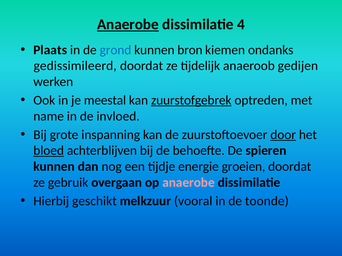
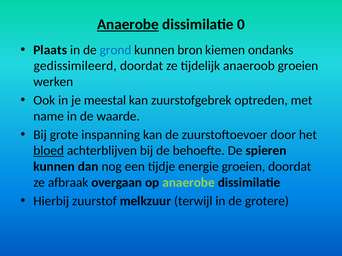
4: 4 -> 0 (241, 25)
anaeroob gedijen: gedijen -> groeien (298, 66)
zuurstofgebrek underline: present -> none (191, 100)
invloed: invloed -> waarde (118, 116)
door underline: present -> none (283, 135)
gebruik: gebruik -> afbraak (68, 183)
anaerobe colour: pink -> light green (189, 183)
geschikt: geschikt -> zuurstof (94, 201)
vooral: vooral -> terwijl (193, 201)
toonde: toonde -> grotere (267, 201)
